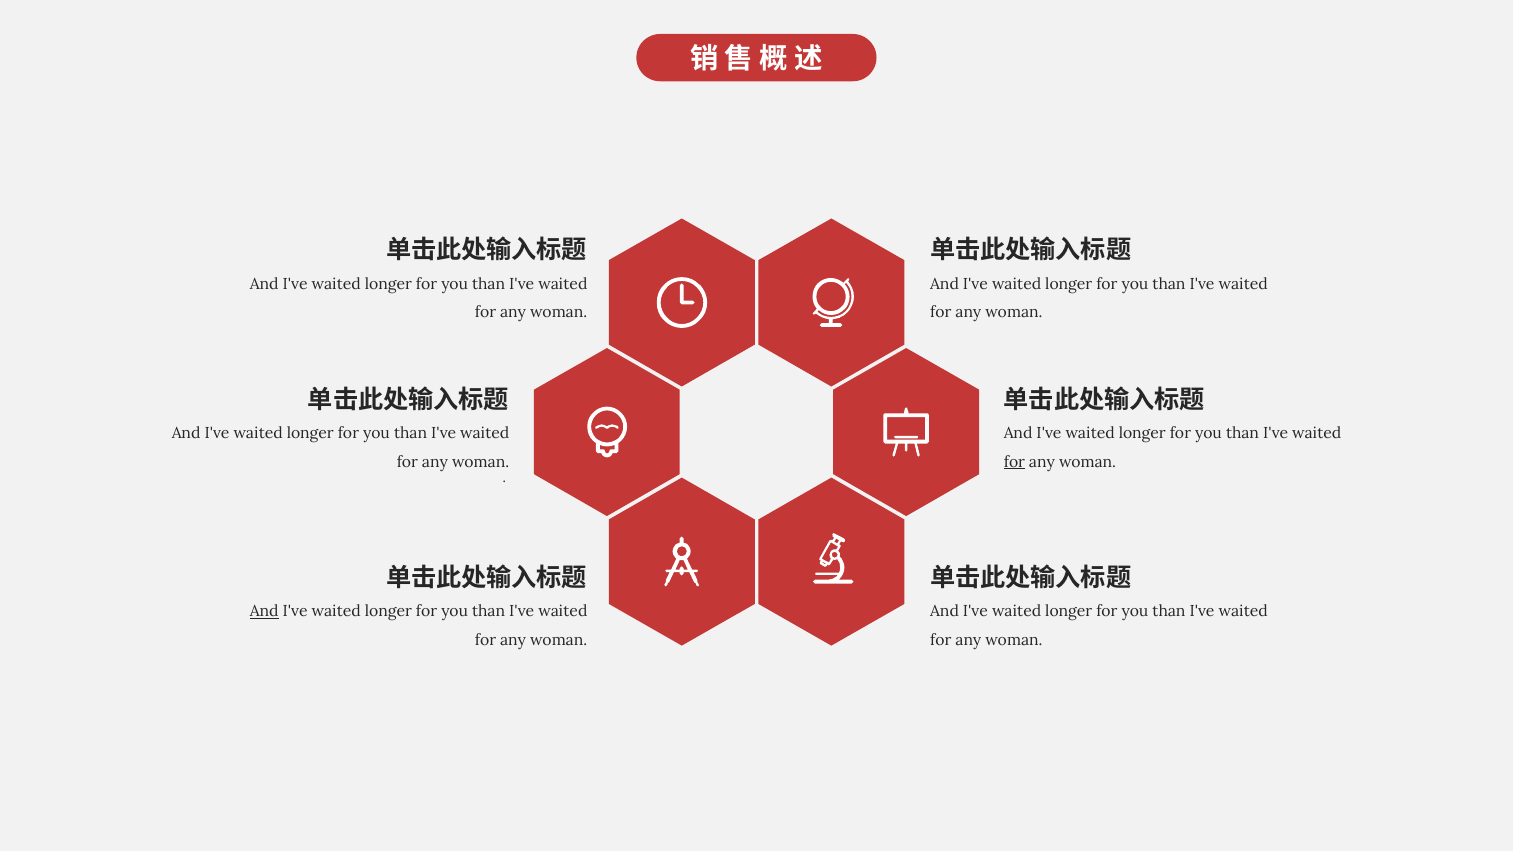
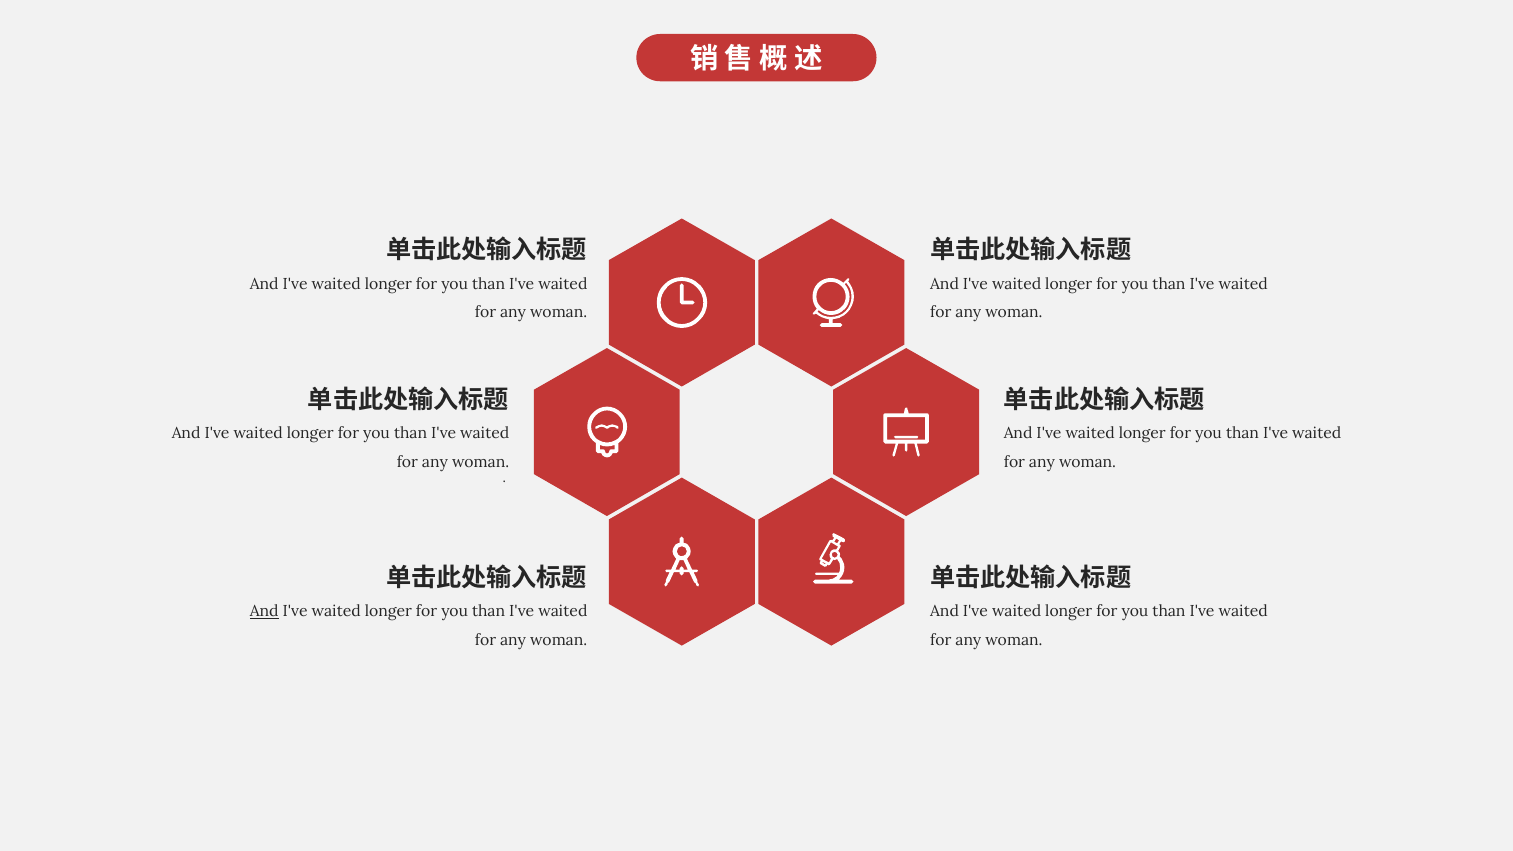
for underline: present -> none (1014, 462)
